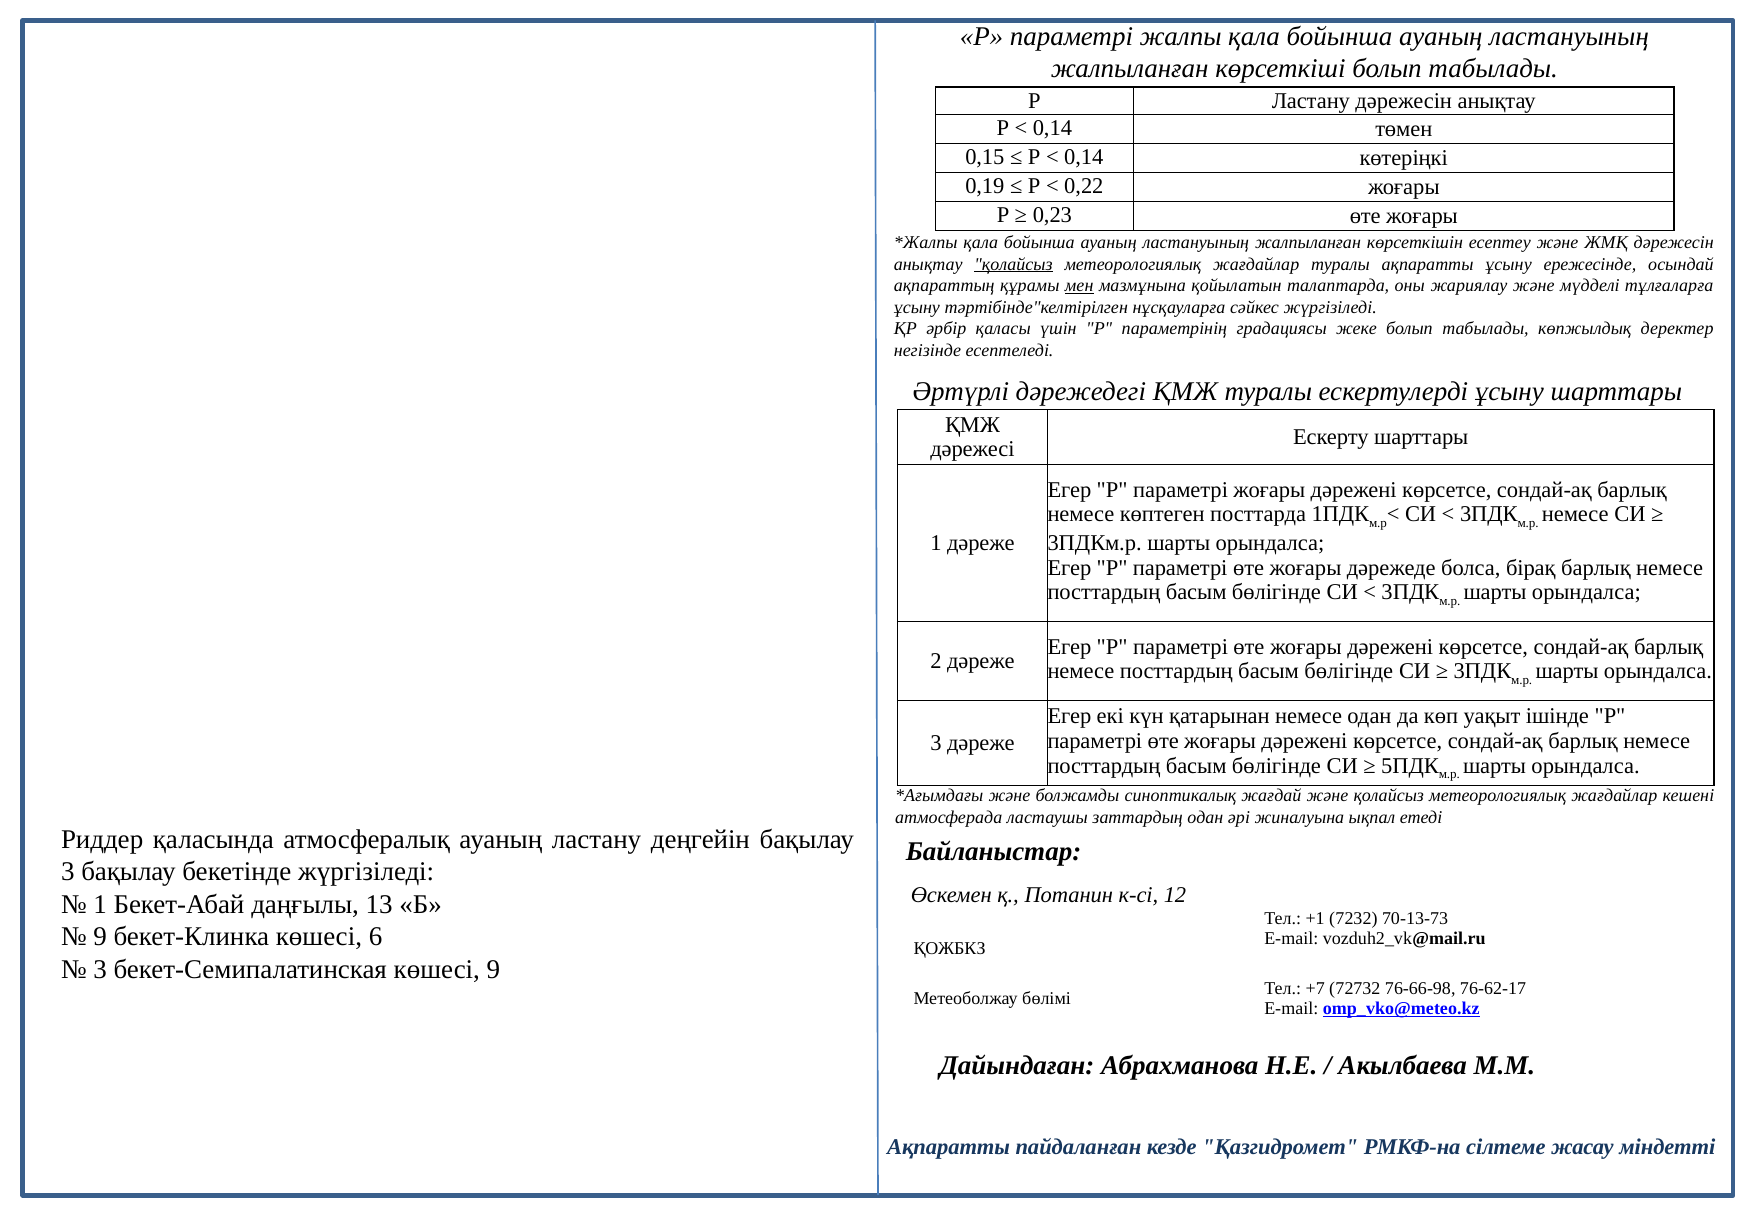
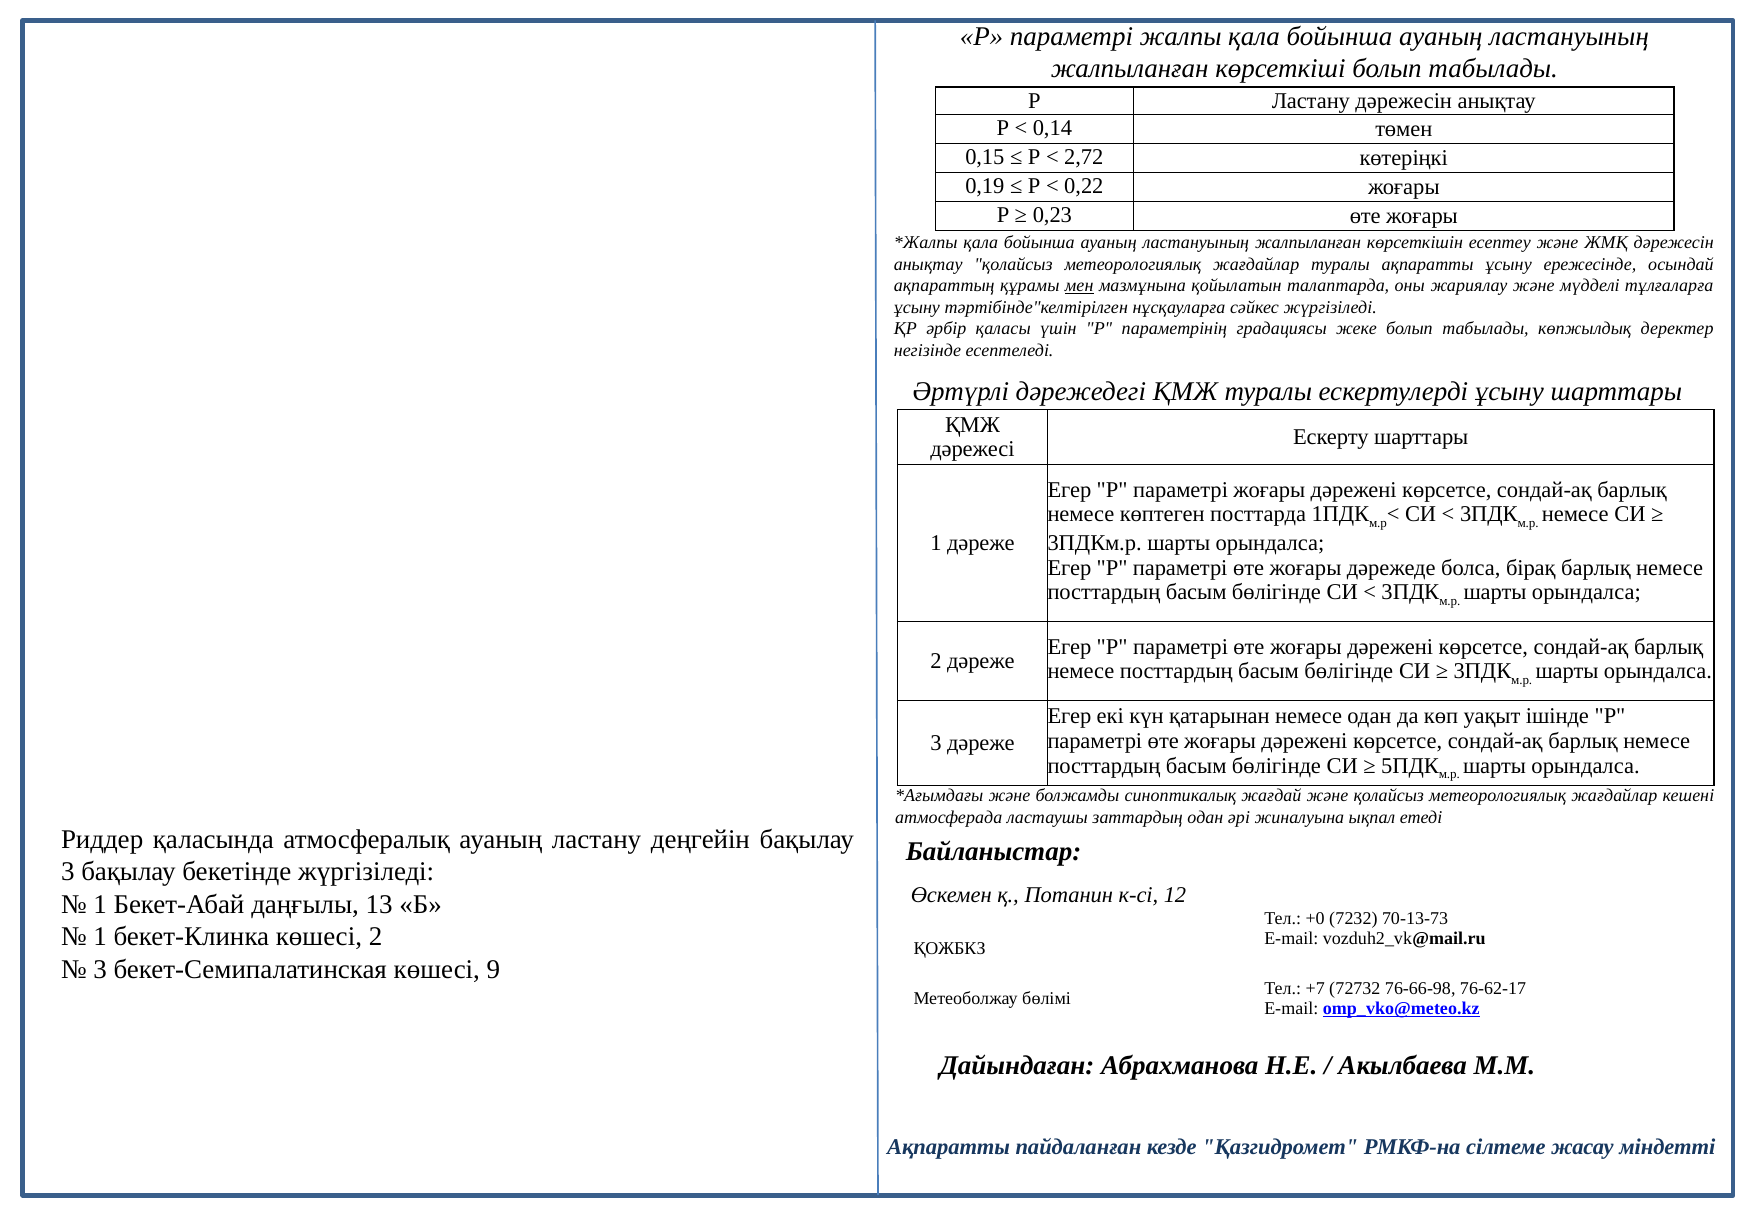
0,14: 0,14 -> 2,72 (1084, 157)
қолайсыз underline: present -> none (1013, 264)
+1: +1 -> +0 (1315, 918)
9: 9 -> 1 (100, 936)
көшесі 6: 6 -> 2 (376, 936)
